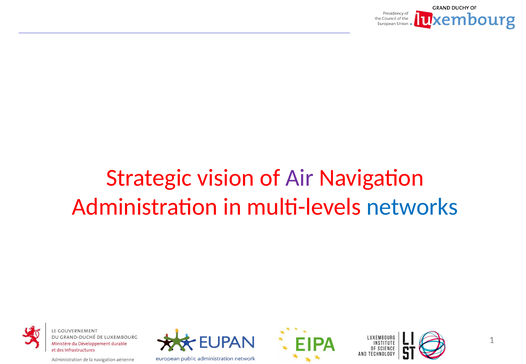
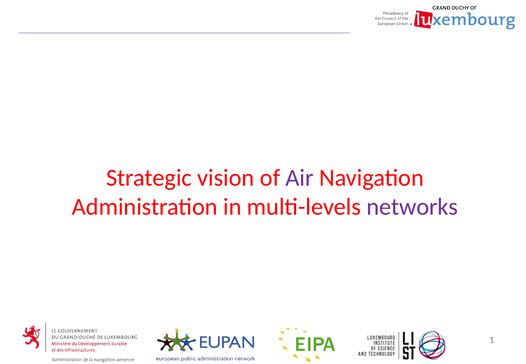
networks colour: blue -> purple (412, 207)
